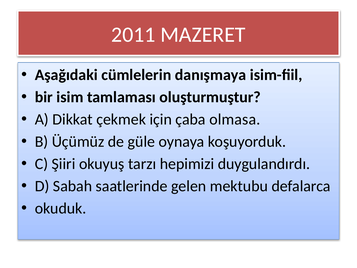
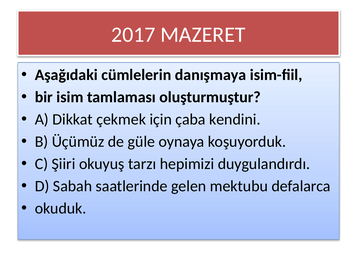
2011: 2011 -> 2017 (133, 35)
olmasa: olmasa -> kendini (235, 119)
